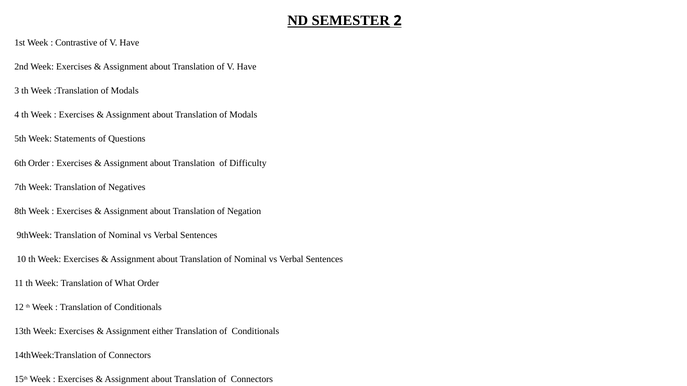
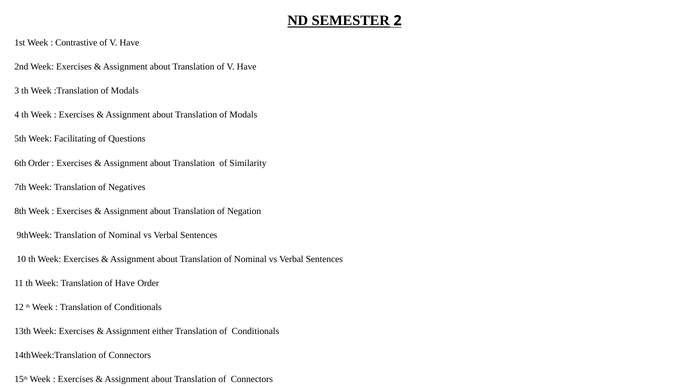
Statements: Statements -> Facilitating (75, 139)
Difficulty: Difficulty -> Similarity (248, 163)
of What: What -> Have (125, 283)
